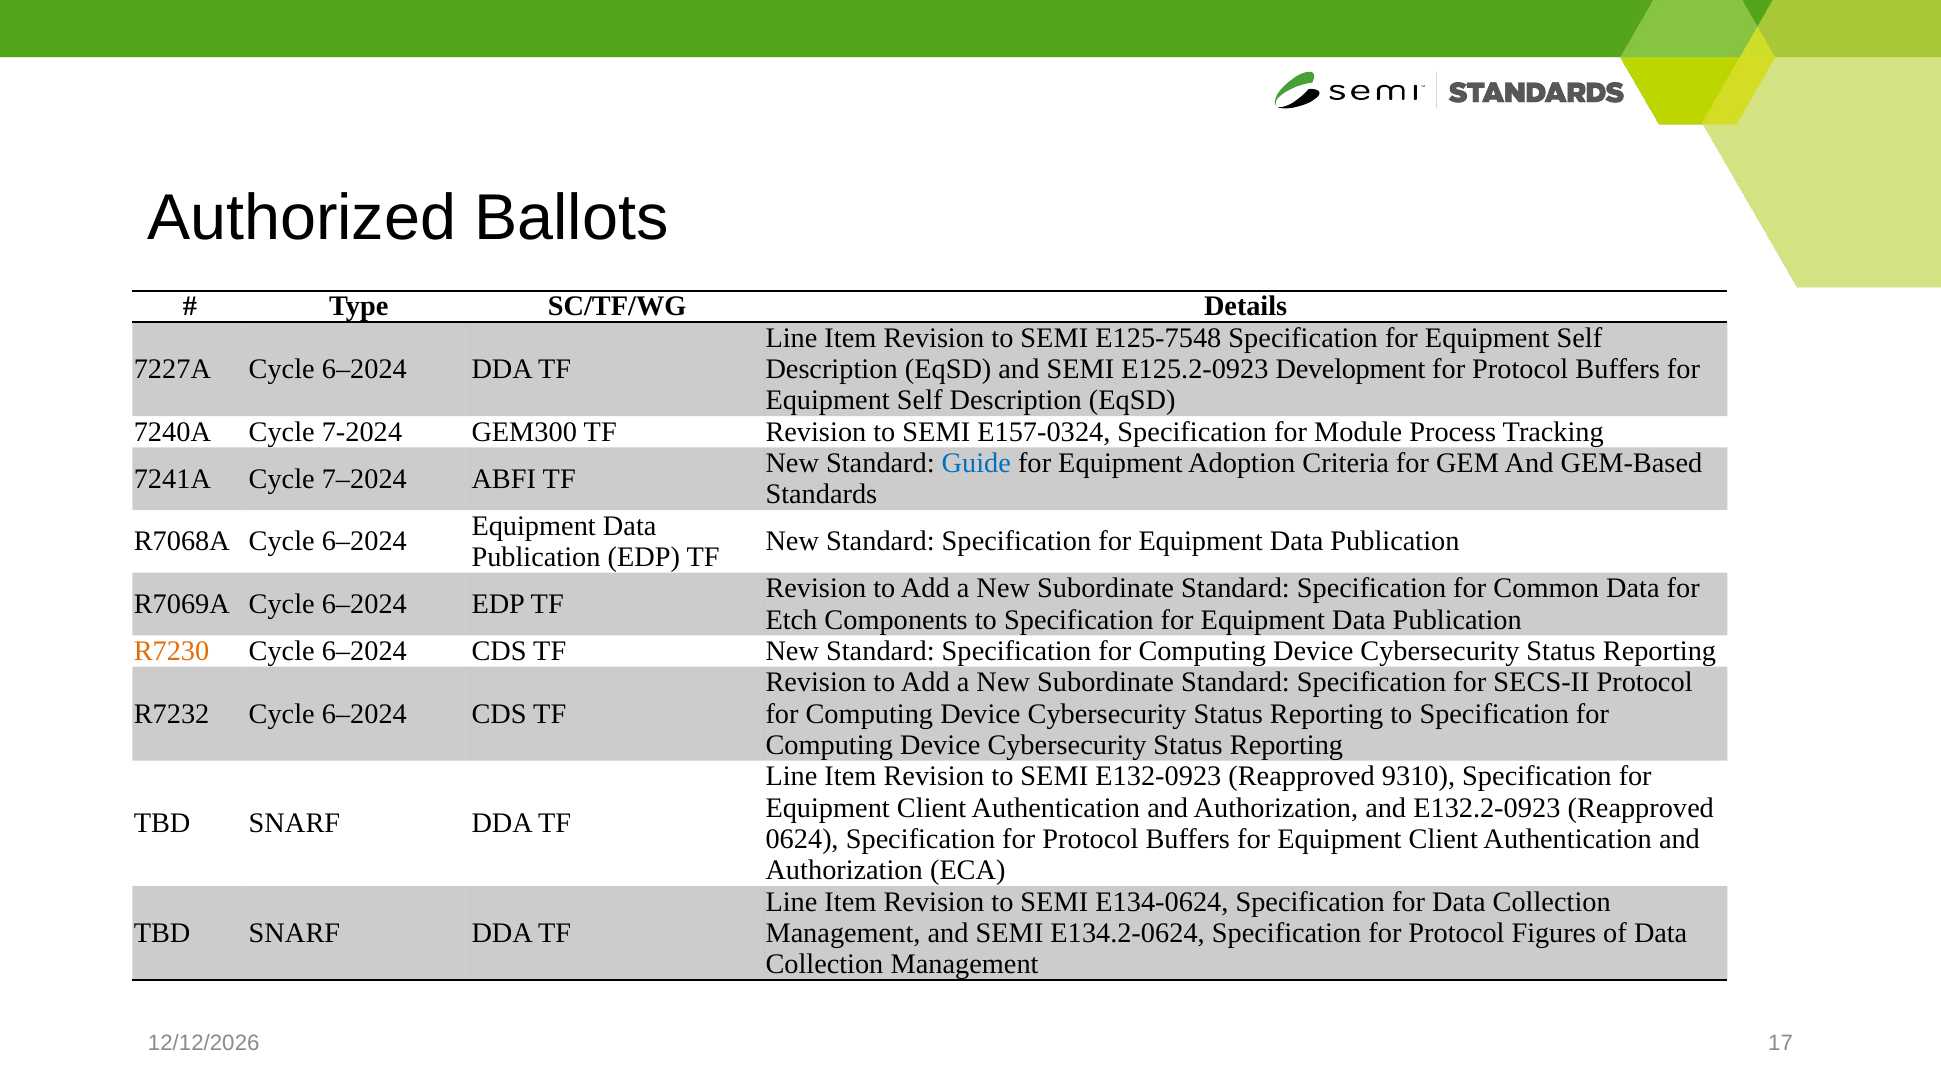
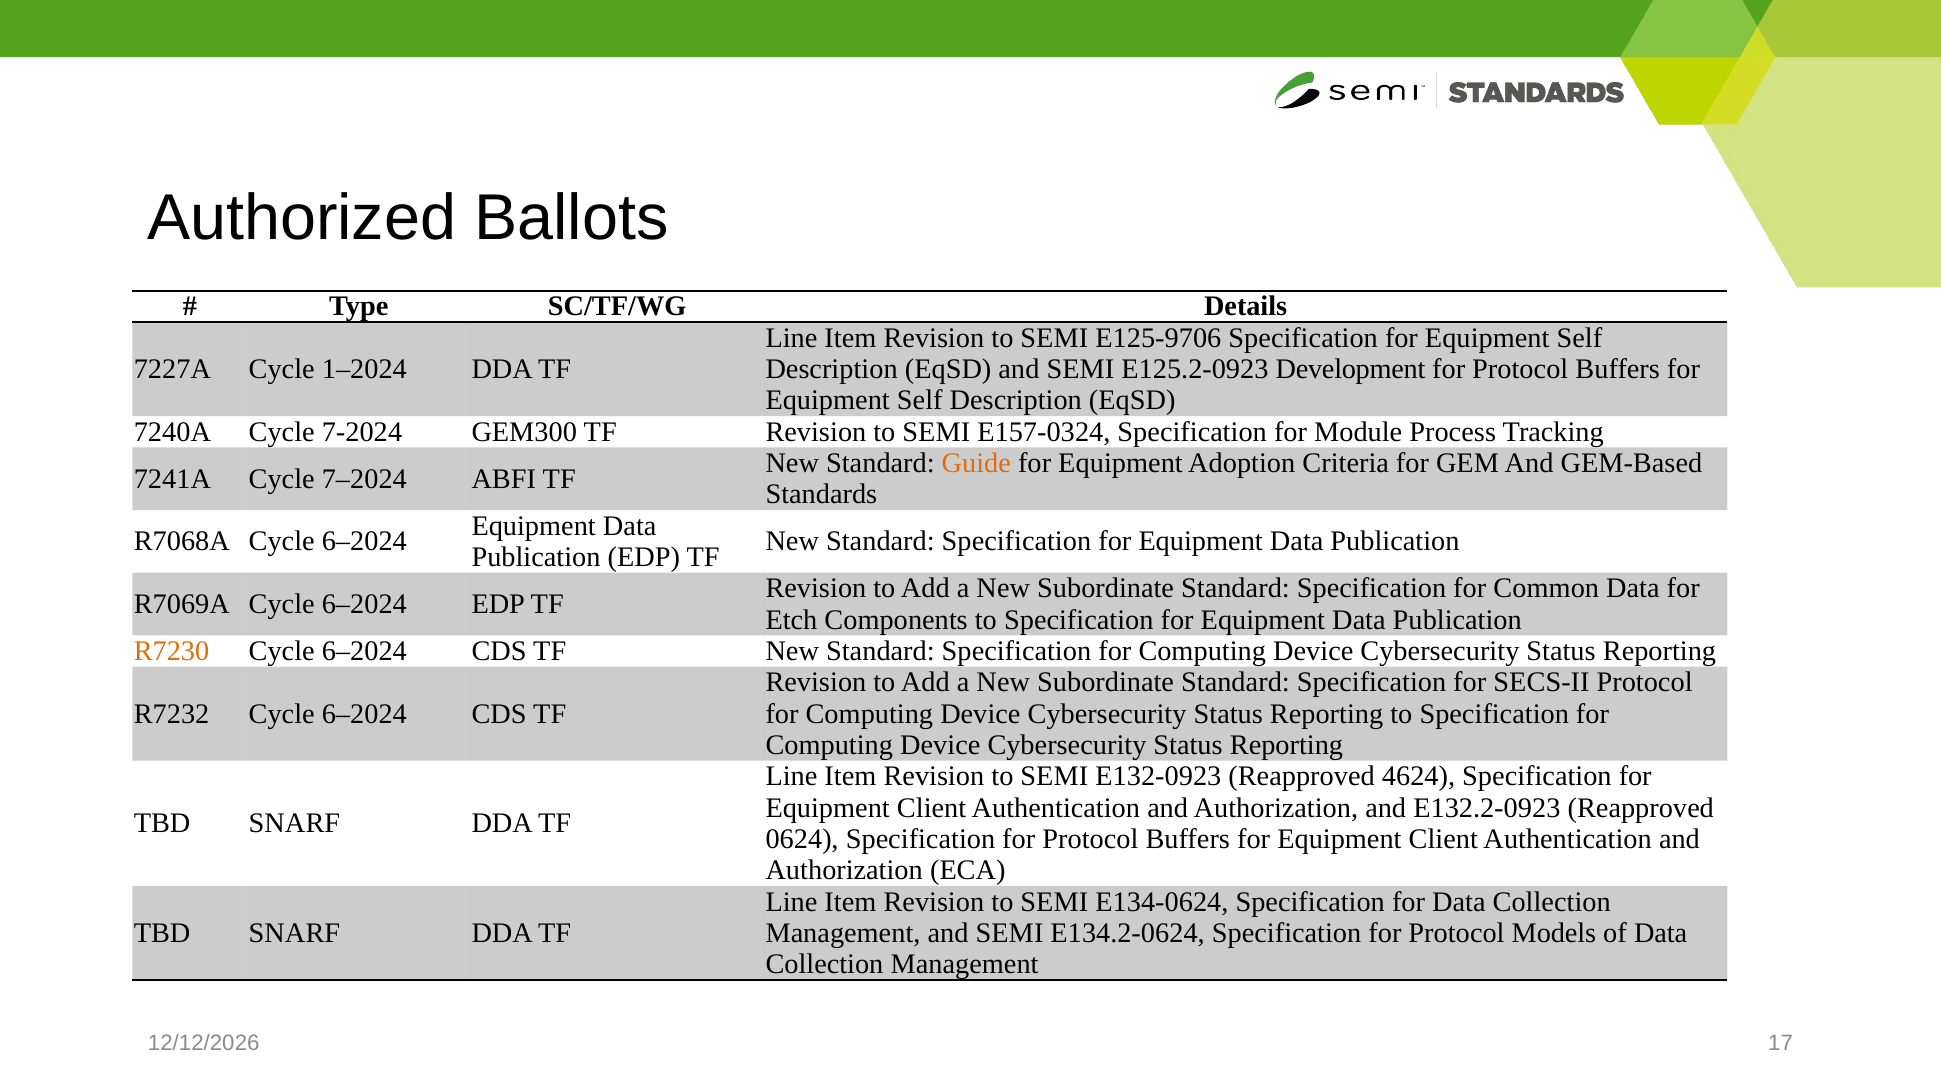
E125-7548: E125-7548 -> E125-9706 (1158, 338)
7227A Cycle 6–2024: 6–2024 -> 1–2024 (364, 369)
Guide colour: blue -> orange (976, 463)
9310: 9310 -> 4624 (1419, 776)
Figures: Figures -> Models (1554, 933)
